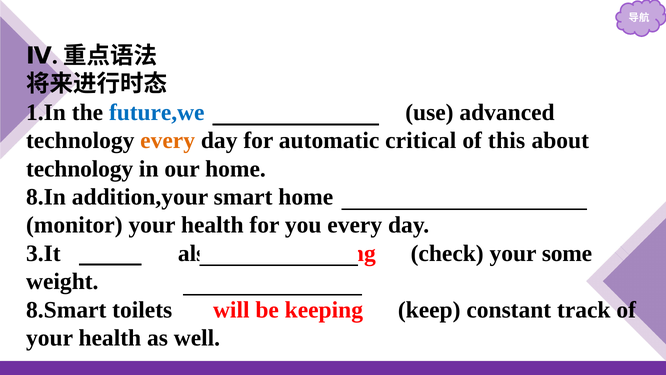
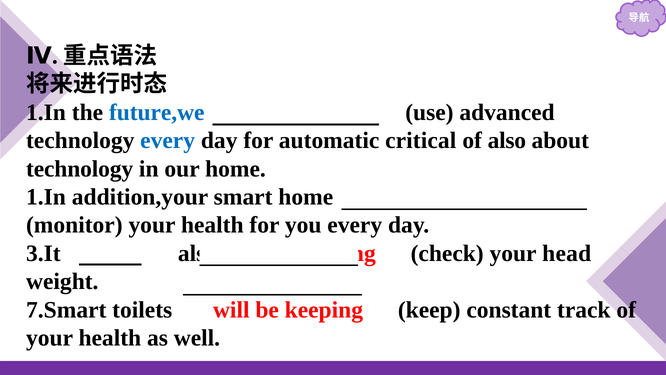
every colour: orange -> blue (168, 140)
of this: this -> also (507, 140)
8.In: 8.In -> 1.In (46, 197)
some: some -> head (567, 253)
8.Smart: 8.Smart -> 7.Smart (66, 310)
